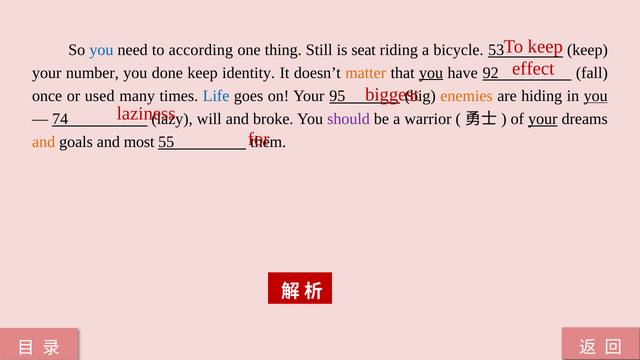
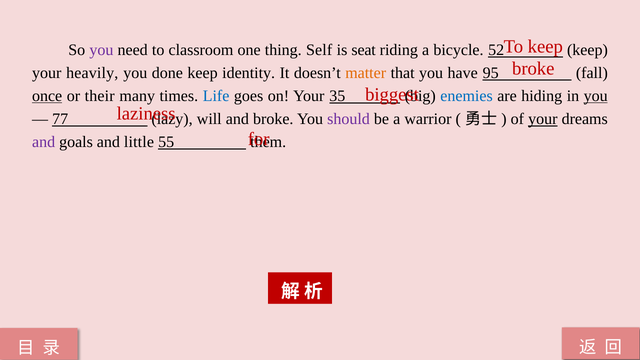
you colour: blue -> purple (101, 50)
according: according -> classroom (201, 50)
Still: Still -> Self (319, 50)
53: 53 -> 52 (496, 50)
effect: effect -> broke (533, 69)
number: number -> heavily (92, 73)
you underline: present -> none (431, 73)
92: 92 -> 95 (491, 73)
once underline: none -> present (47, 96)
used: used -> their (100, 96)
95: 95 -> 35 (337, 96)
enemies colour: orange -> blue (467, 96)
74: 74 -> 77 (60, 119)
and colour: orange -> purple (44, 142)
most: most -> little (139, 142)
